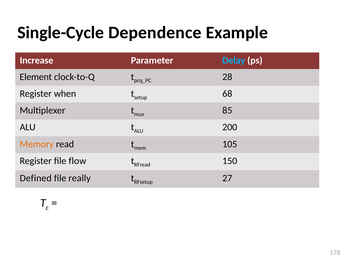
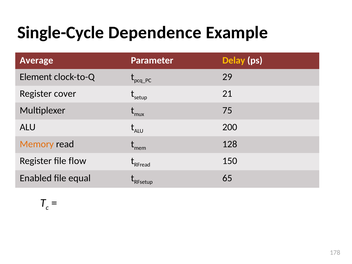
Increase: Increase -> Average (36, 60)
Delay colour: light blue -> yellow (234, 60)
28: 28 -> 29 (227, 77)
when: when -> cover (65, 94)
68: 68 -> 21 (227, 94)
85: 85 -> 75 (227, 110)
105: 105 -> 128 (230, 144)
Defined: Defined -> Enabled (36, 178)
really: really -> equal (80, 178)
27: 27 -> 65 (227, 178)
